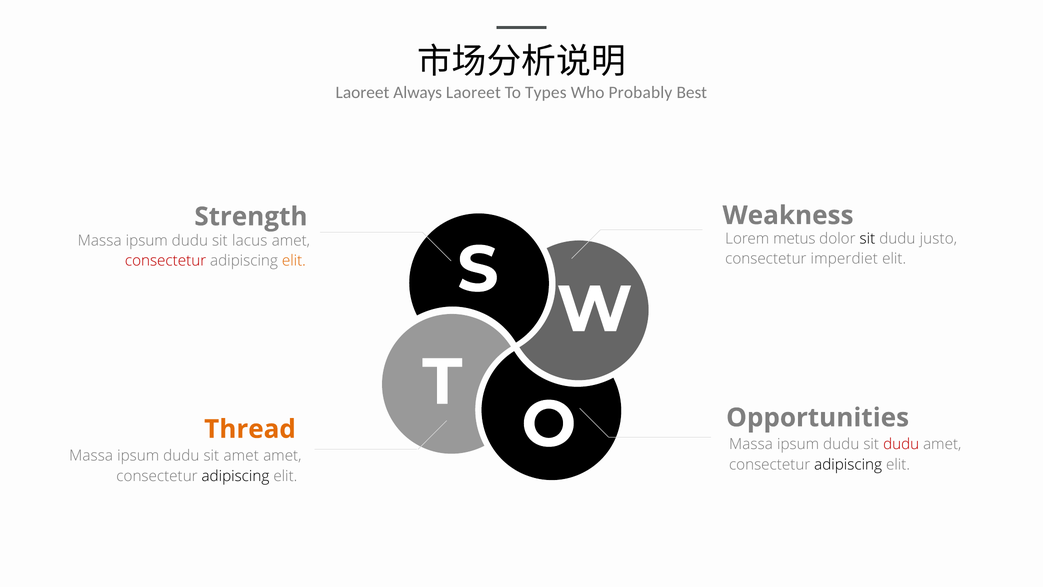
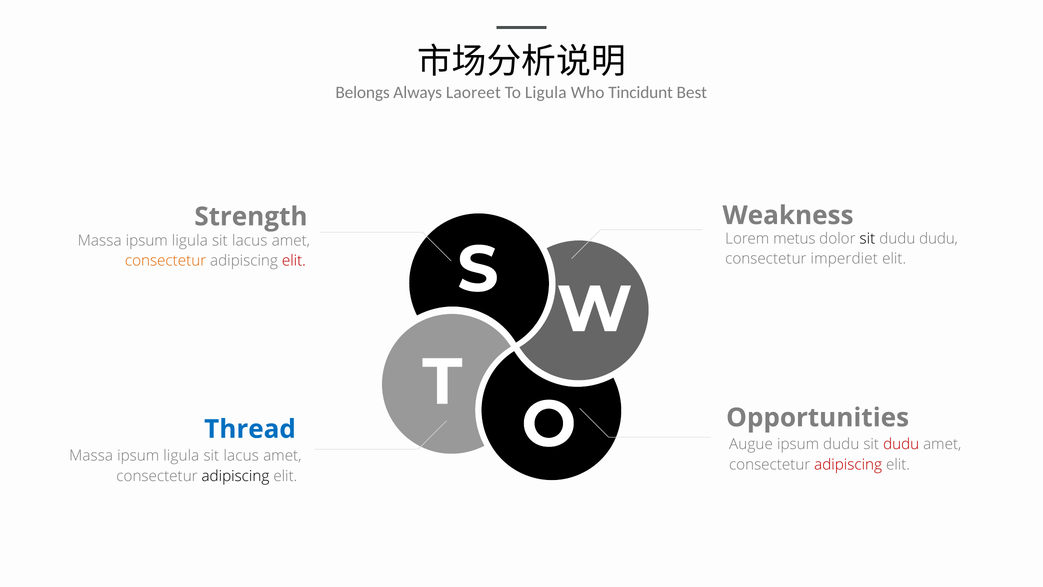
Laoreet: Laoreet -> Belongs (363, 93)
To Types: Types -> Ligula (546, 93)
Probably: Probably -> Tincidunt (641, 93)
dudu justo: justo -> dudu (939, 239)
dudu: dudu -> ligula (190, 240)
consectetur colour: red -> orange (166, 261)
elit colour: orange -> red (294, 261)
Thread colour: orange -> blue (250, 429)
Massa: Massa -> Augue (751, 444)
dudu: dudu -> ligula (181, 456)
amet: amet -> lacus (241, 456)
adipiscing colour: black -> red (848, 464)
